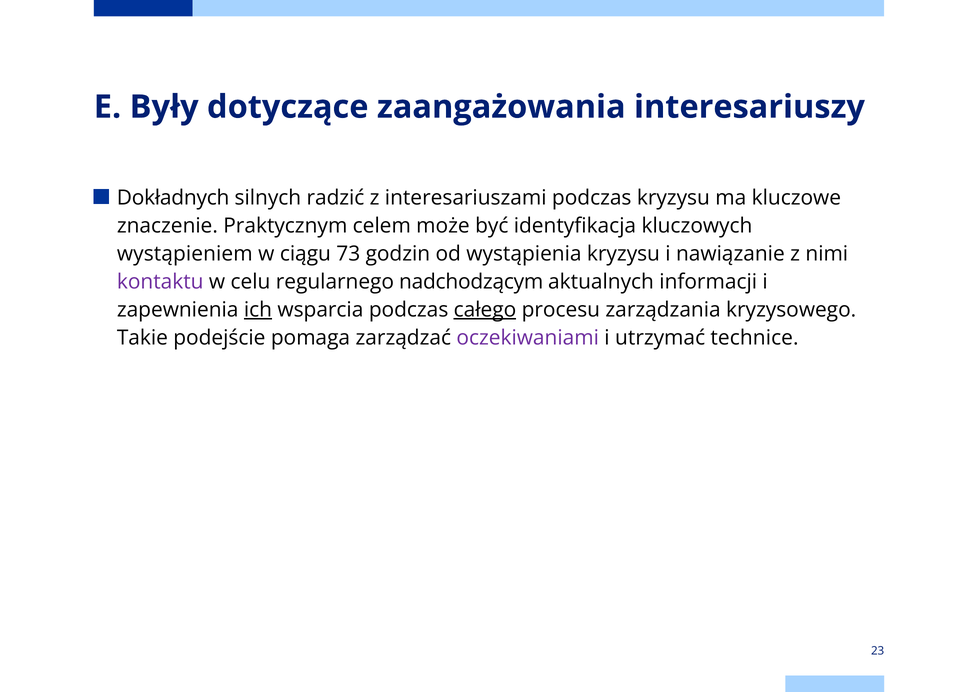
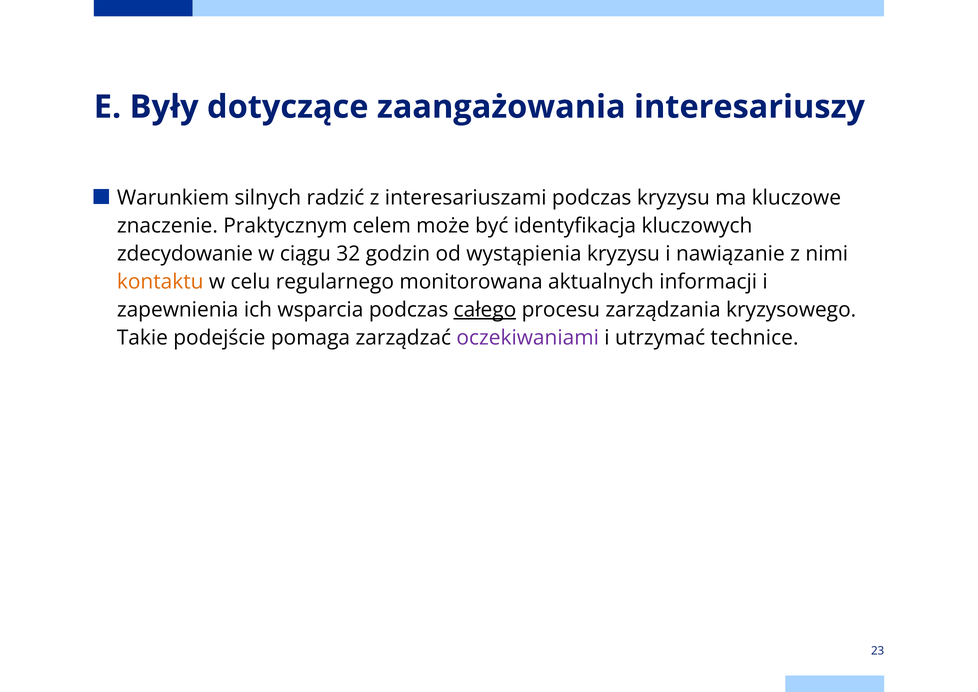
Dokładnych: Dokładnych -> Warunkiem (173, 198)
wystąpieniem: wystąpieniem -> zdecydowanie (185, 254)
73: 73 -> 32 (348, 254)
kontaktu colour: purple -> orange (160, 282)
nadchodzącym: nadchodzącym -> monitorowana (471, 282)
ich underline: present -> none (258, 309)
